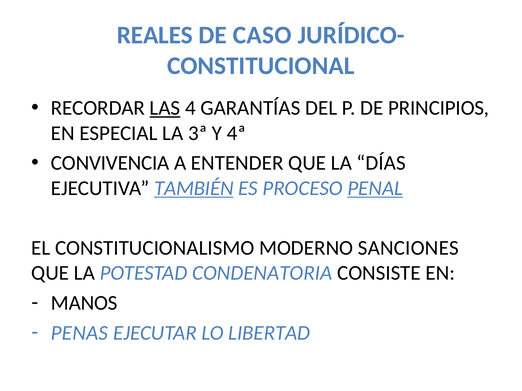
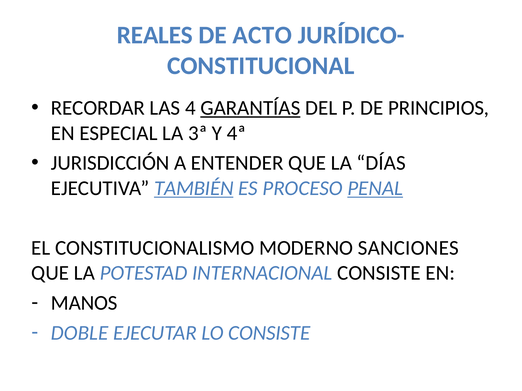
CASO: CASO -> ACTO (262, 35)
LAS underline: present -> none (165, 108)
GARANTÍAS underline: none -> present (250, 108)
CONVIVENCIA: CONVIVENCIA -> JURISDICCIÓN (110, 163)
CONDENATORIA: CONDENATORIA -> INTERNACIONAL (262, 273)
PENAS: PENAS -> DOBLE (80, 333)
LO LIBERTAD: LIBERTAD -> CONSISTE (269, 333)
